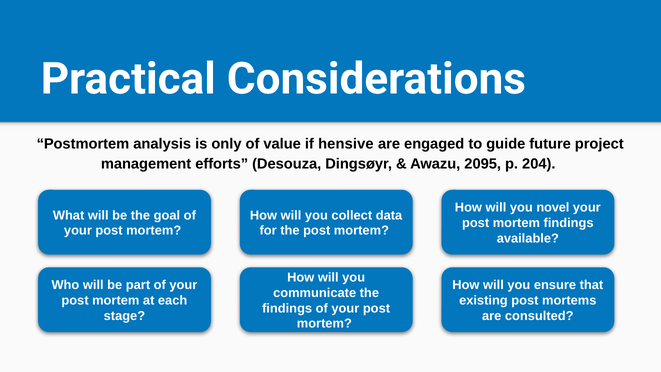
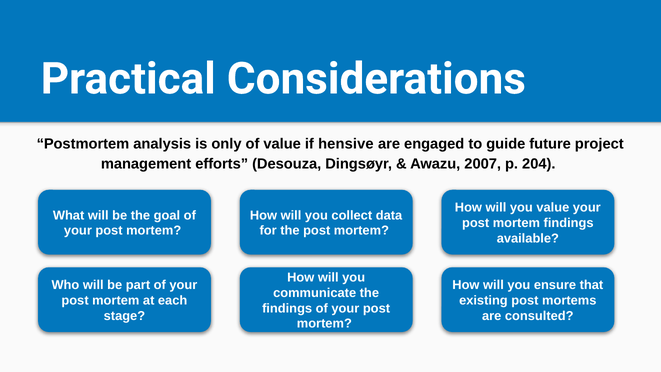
2095: 2095 -> 2007 (483, 164)
you novel: novel -> value (553, 207)
